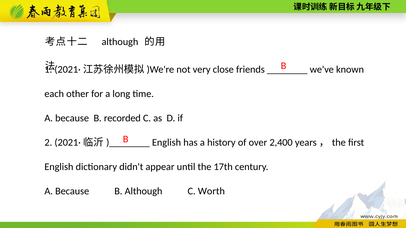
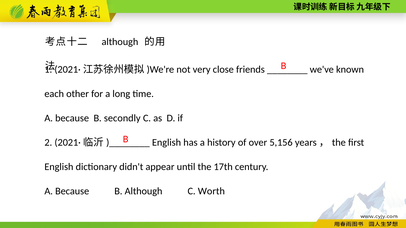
recorded: recorded -> secondly (122, 118)
2,400: 2,400 -> 5,156 (281, 143)
